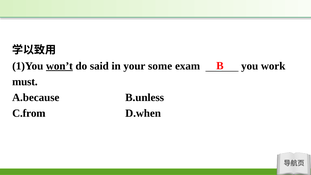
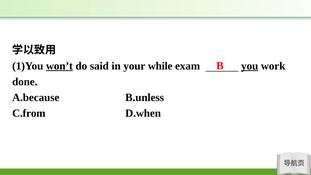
some: some -> while (160, 66)
you underline: none -> present (250, 66)
must: must -> done (25, 82)
